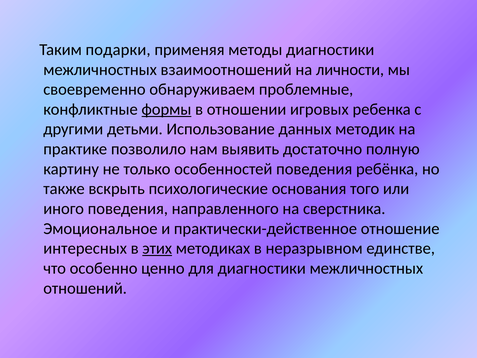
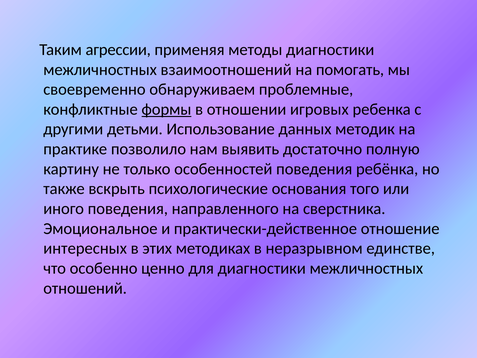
подарки: подарки -> агрессии (118, 50)
личности: личности -> помогать (350, 69)
этих underline: present -> none (157, 248)
